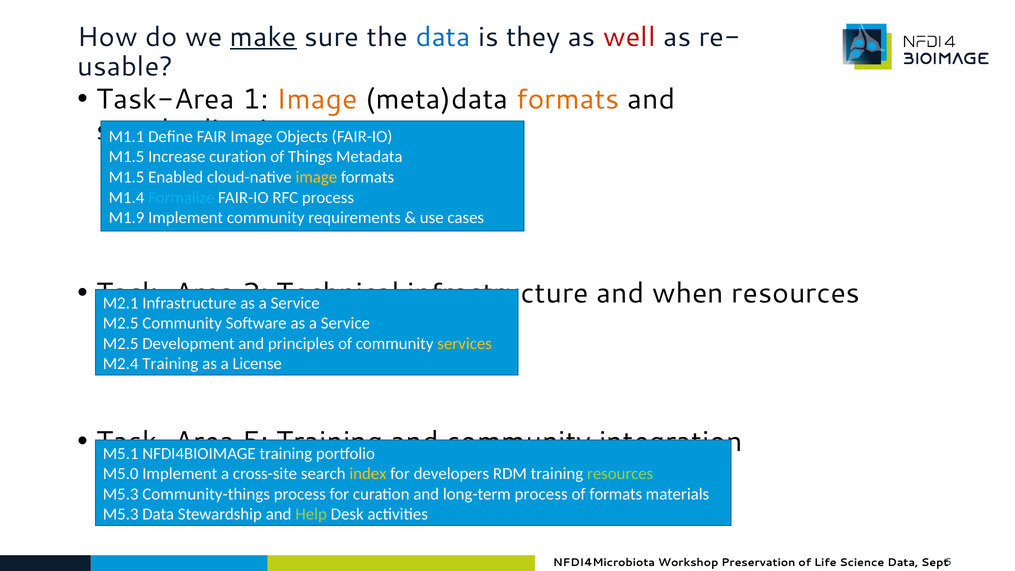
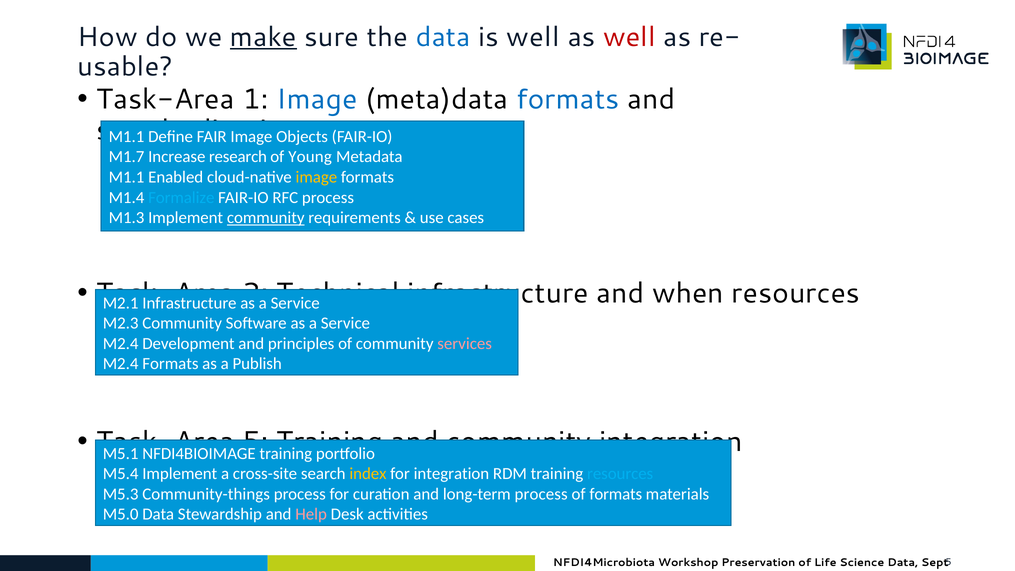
is they: they -> well (533, 37)
Image colour: orange -> blue (317, 99)
formats colour: orange -> blue (568, 99)
M1.5: M1.5 -> M1.7 (126, 157)
Increase curation: curation -> research (238, 157)
Things: Things -> Young (310, 157)
M1.5: M1.5 -> M1.1 (126, 177)
M1.9: M1.9 -> M1.3 (126, 218)
community underline: none -> present (266, 218)
M2.5: M2.5 -> M2.3 (121, 323)
M2.5: M2.5 -> M2.4 (121, 344)
services colour: yellow -> pink (465, 344)
M2.4 Training: Training -> Formats (170, 364)
License: License -> Publish (257, 364)
M5.0: M5.0 -> M5.4 (121, 474)
for developers: developers -> integration (451, 474)
resources colour: light green -> light blue (620, 474)
M5.3: M5.3 -> M5.0 (121, 514)
Help colour: light green -> pink (311, 514)
